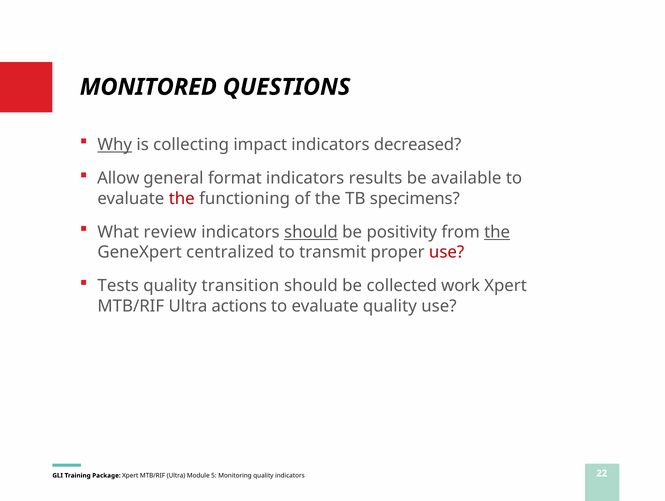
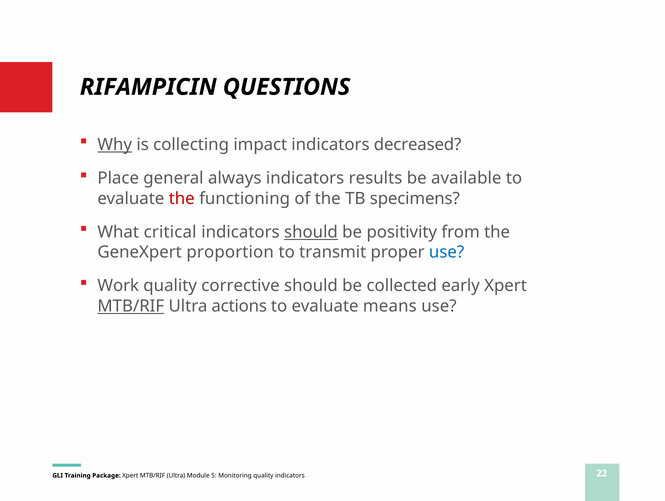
MONITORED: MONITORED -> RIFAMPICIN (148, 87)
Allow: Allow -> Place (118, 178)
format: format -> always (235, 178)
review: review -> critical (170, 232)
the underline: present -> none (497, 232)
centralized: centralized -> proportion (230, 252)
use colour: red -> blue (447, 252)
Tests: Tests -> Work (118, 286)
transition: transition -> corrective (241, 286)
work: work -> early (461, 286)
MTB/RIF underline: none -> present (131, 306)
evaluate quality: quality -> means (390, 306)
